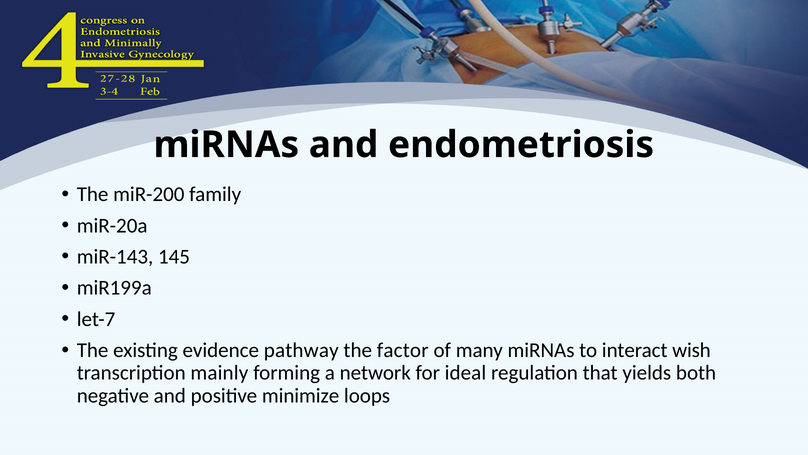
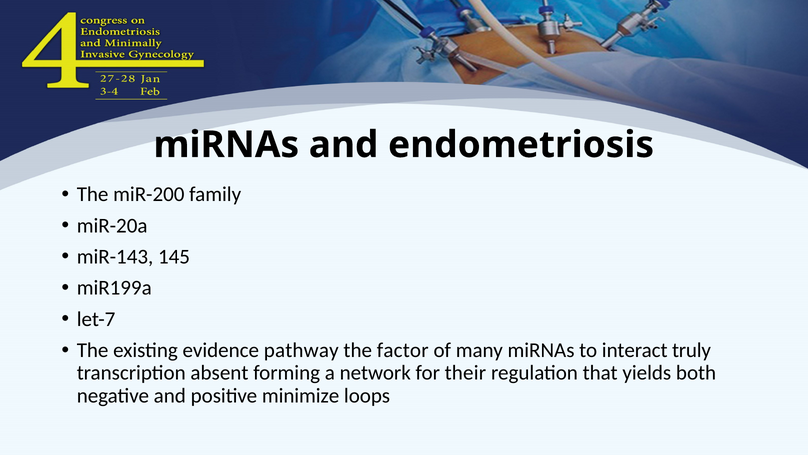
wish: wish -> truly (691, 350)
mainly: mainly -> absent (219, 373)
ideal: ideal -> their (465, 373)
